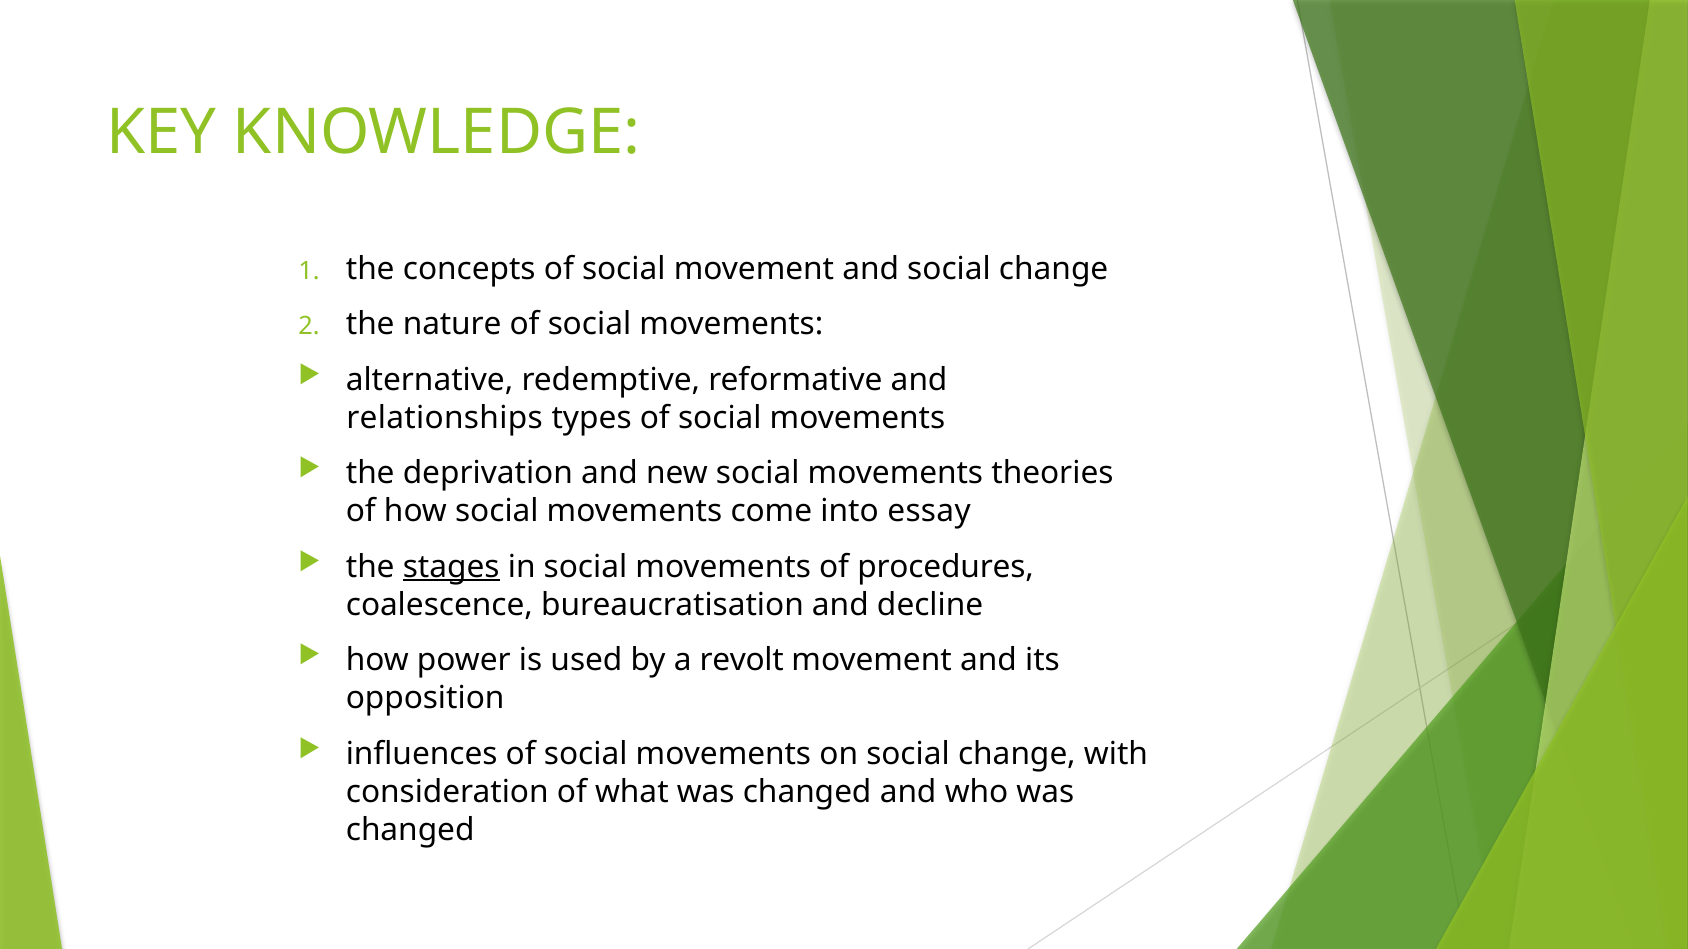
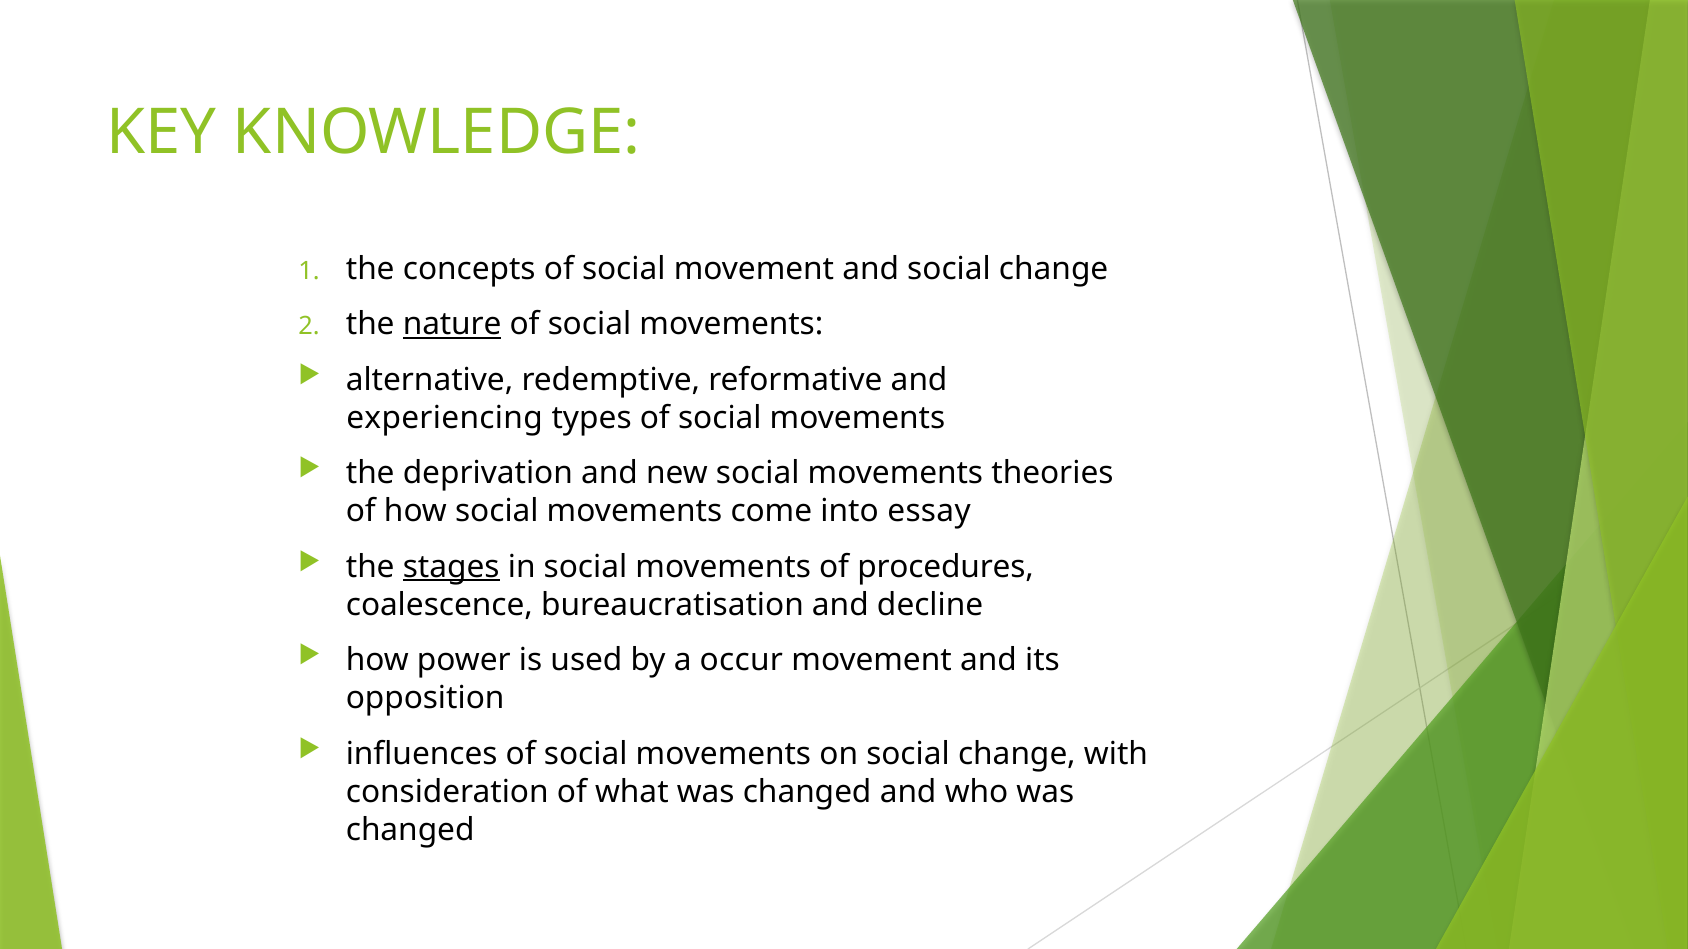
nature underline: none -> present (452, 324)
relationships: relationships -> experiencing (445, 418)
revolt: revolt -> occur (741, 661)
